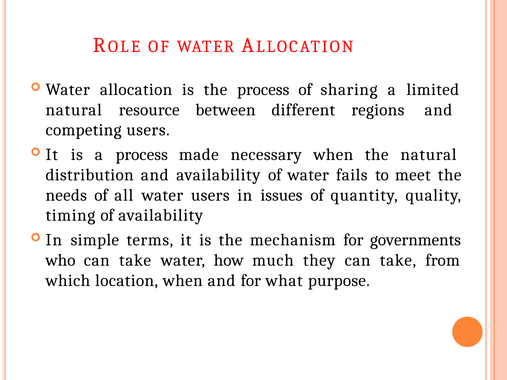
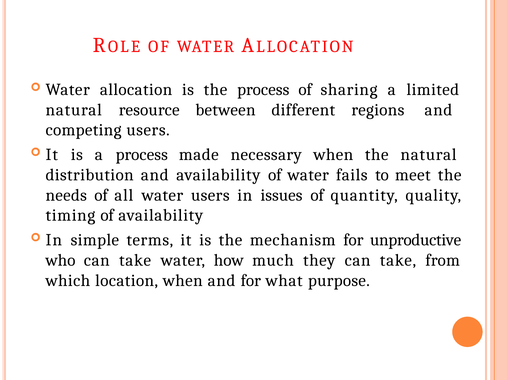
governments: governments -> unproductive (416, 240)
